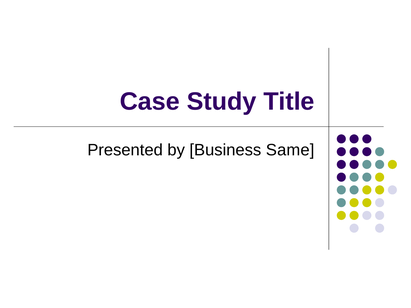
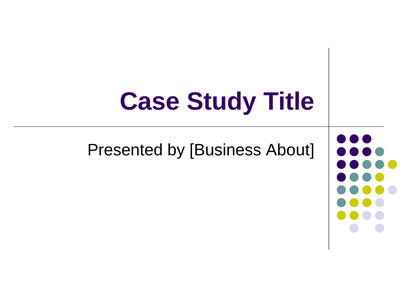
Same: Same -> About (290, 150)
